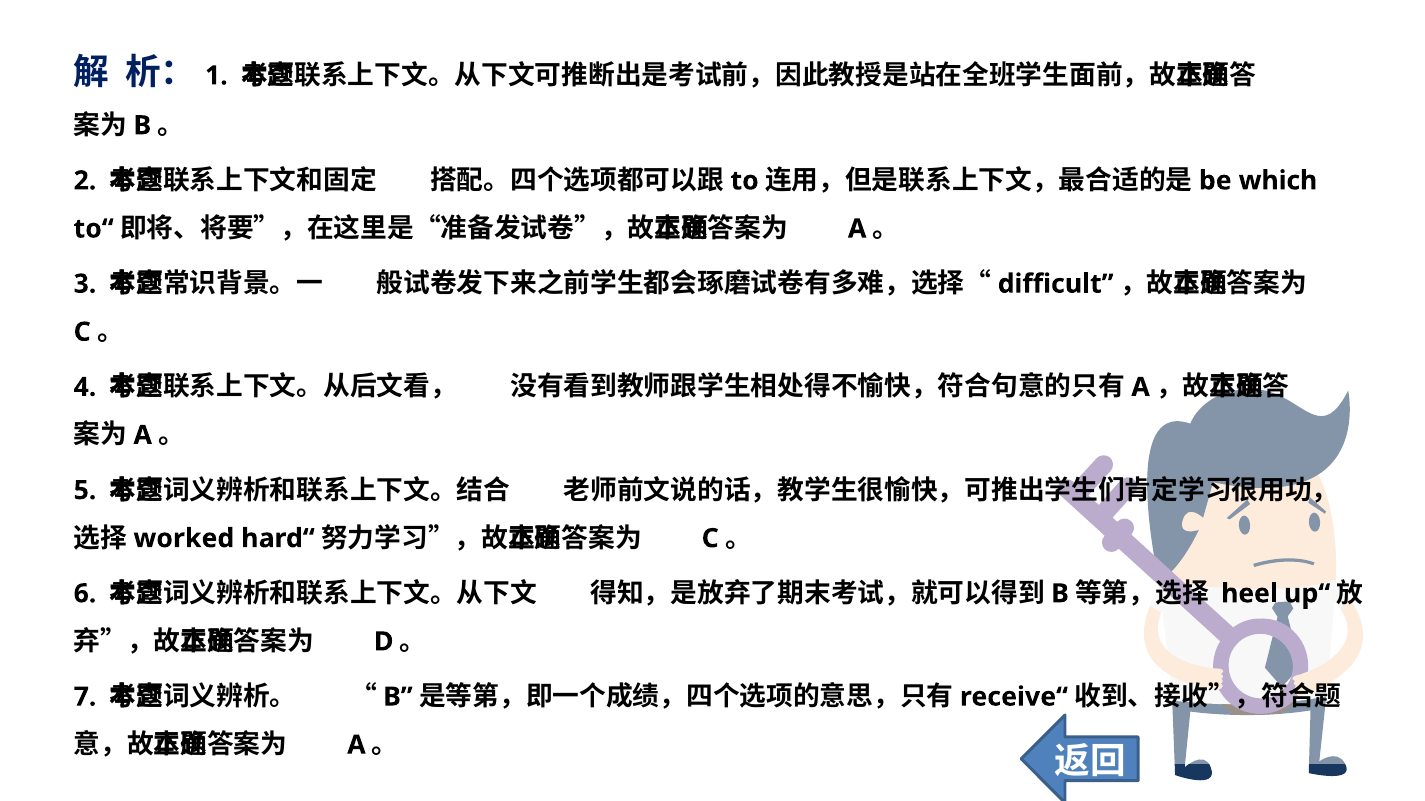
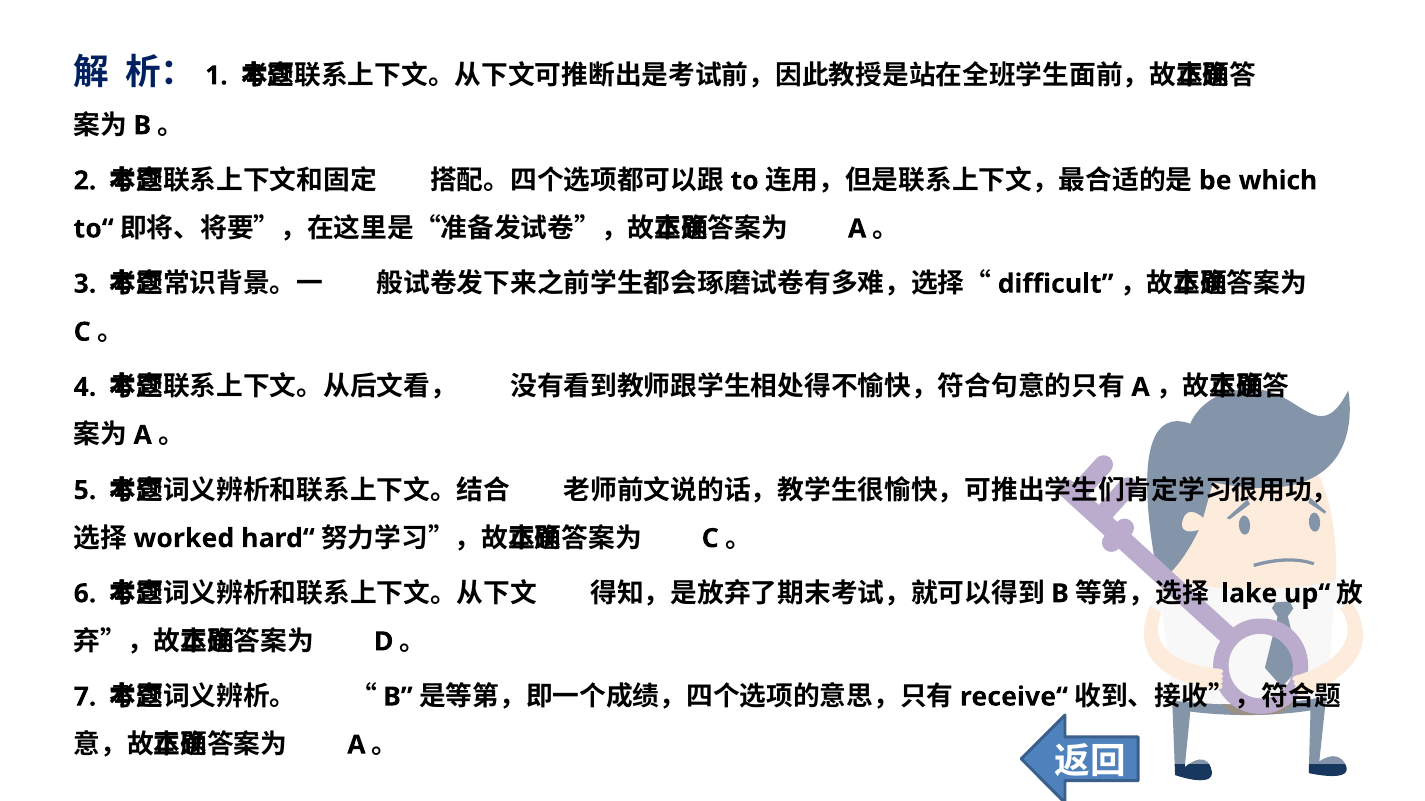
heel: heel -> lake (1249, 594)
